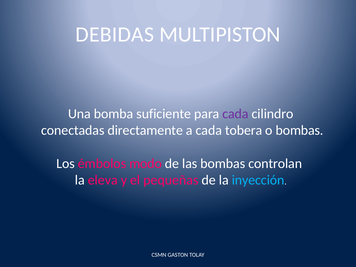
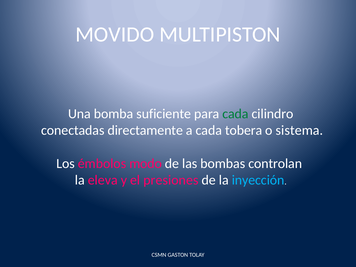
DEBIDAS: DEBIDAS -> MOVIDO (115, 34)
cada colour: purple -> green (235, 114)
o bombas: bombas -> sistema (299, 130)
pequeñas: pequeñas -> presiones (171, 180)
